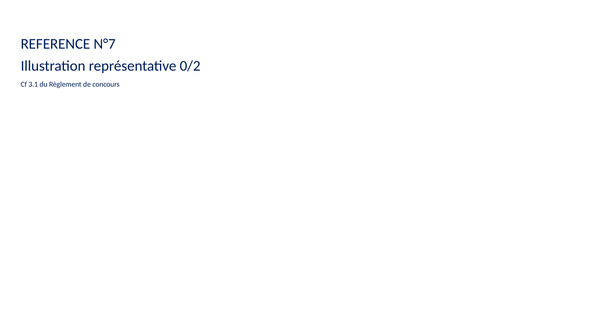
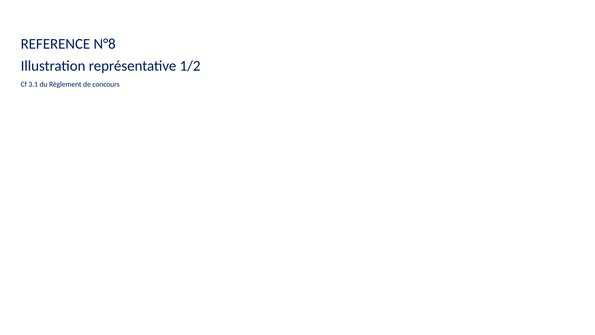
N°7: N°7 -> N°8 (105, 44)
0/2: 0/2 -> 1/2 (190, 66)
